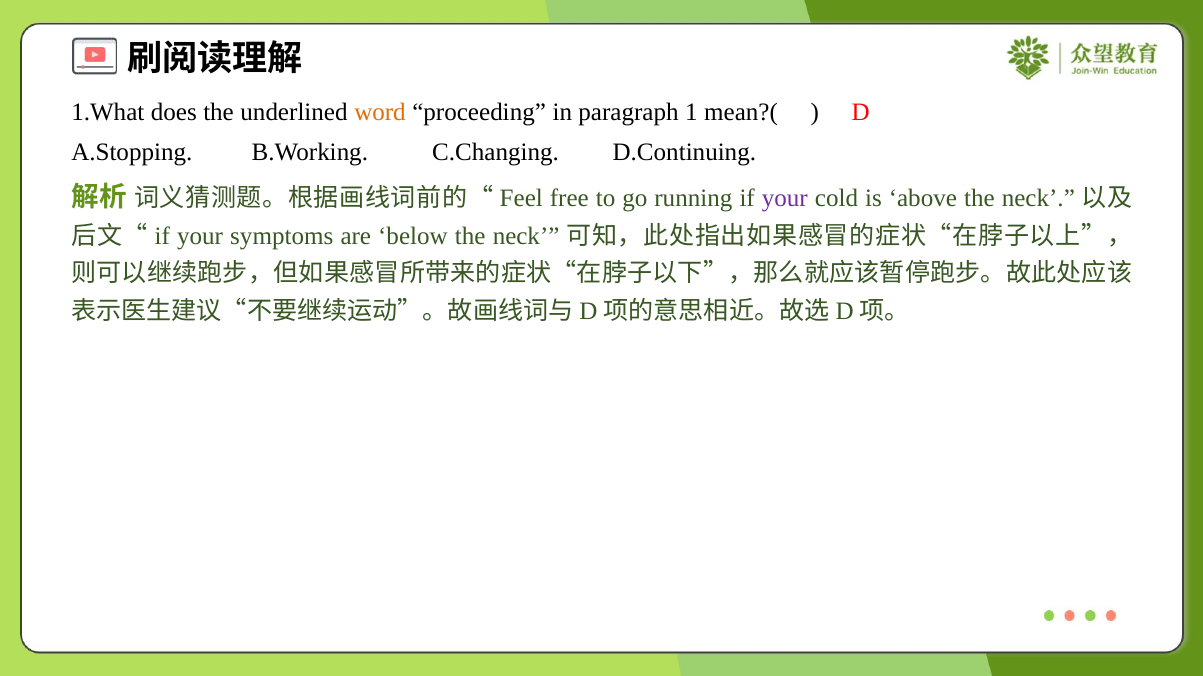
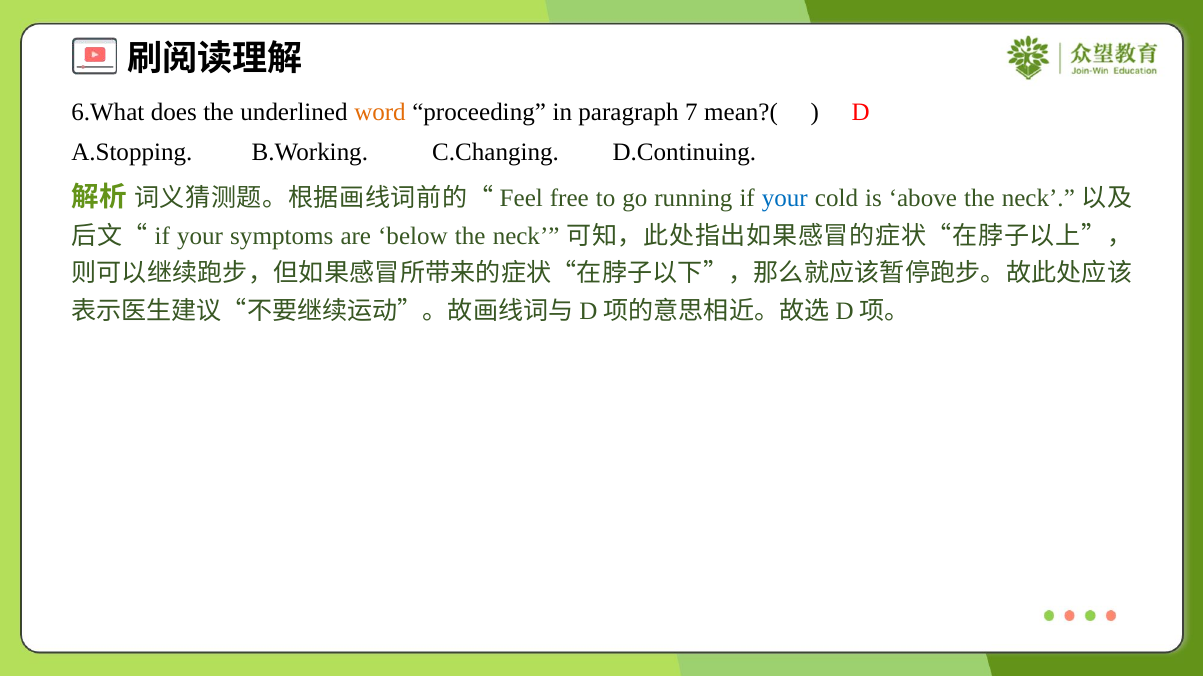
1.What: 1.What -> 6.What (108, 113)
1: 1 -> 7 (692, 113)
your colour: purple -> blue (785, 198)
